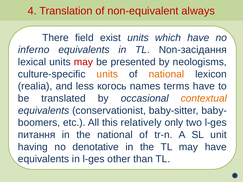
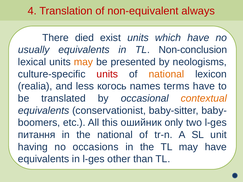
field: field -> died (84, 38)
inferno: inferno -> usually (34, 50)
Non-засідання: Non-засідання -> Non-conclusion (193, 50)
may colour: red -> orange (83, 62)
units colour: orange -> red (107, 74)
relatively: relatively -> ошийник (141, 123)
denotative: denotative -> occasions (96, 147)
